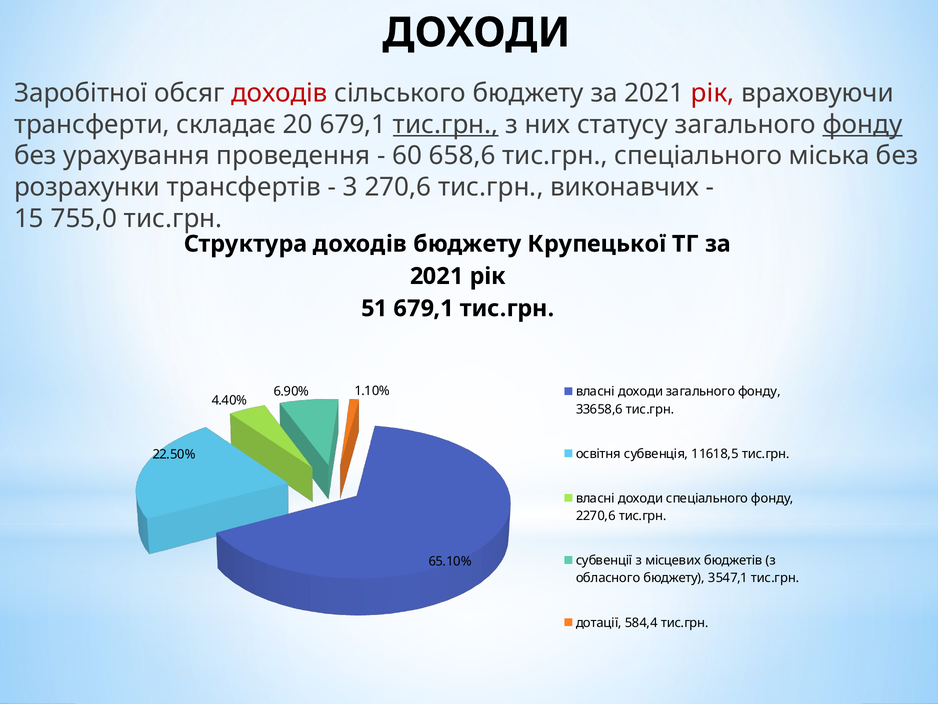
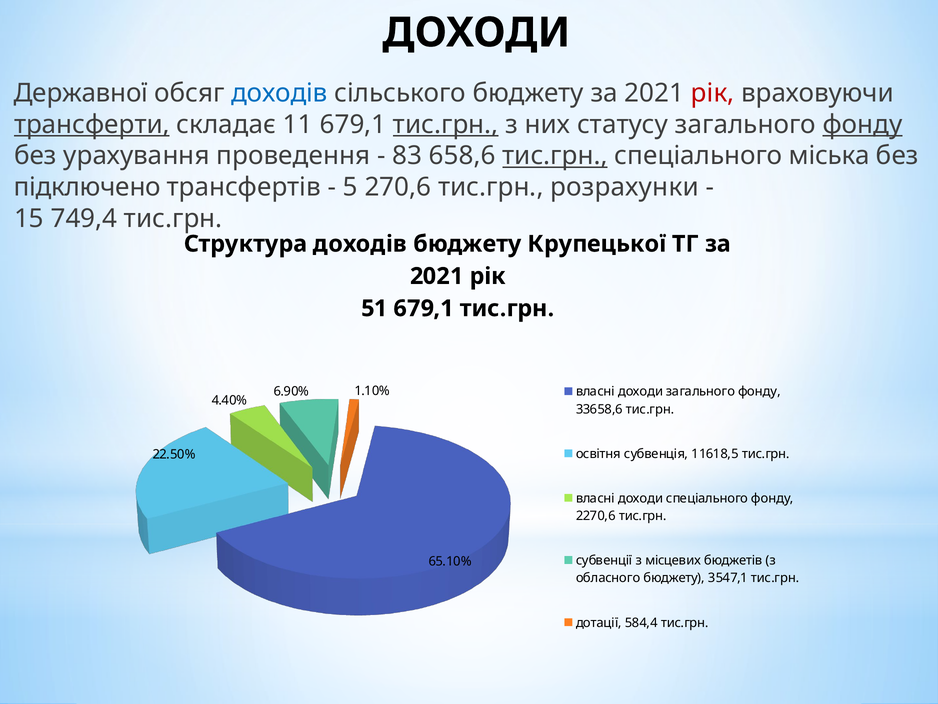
Заробітної: Заробітної -> Державної (81, 93)
доходів colour: red -> blue (279, 93)
трансферти underline: none -> present (92, 124)
20: 20 -> 11 (298, 124)
60: 60 -> 83 (407, 156)
тис.грн underline: none -> present (555, 156)
розрахунки: розрахунки -> підключено (87, 187)
3: 3 -> 5 (350, 187)
виконавчих: виконавчих -> розрахунки (625, 187)
755,0: 755,0 -> 749,4 (84, 218)
